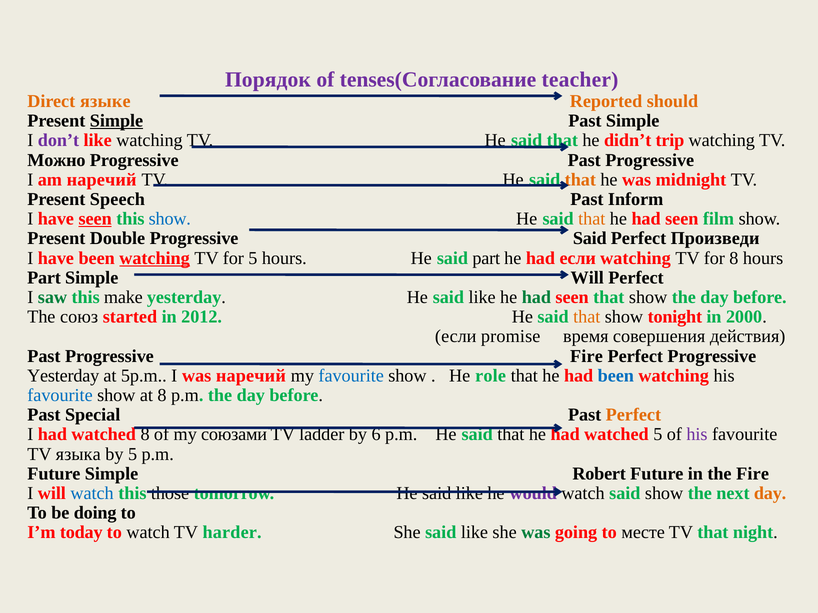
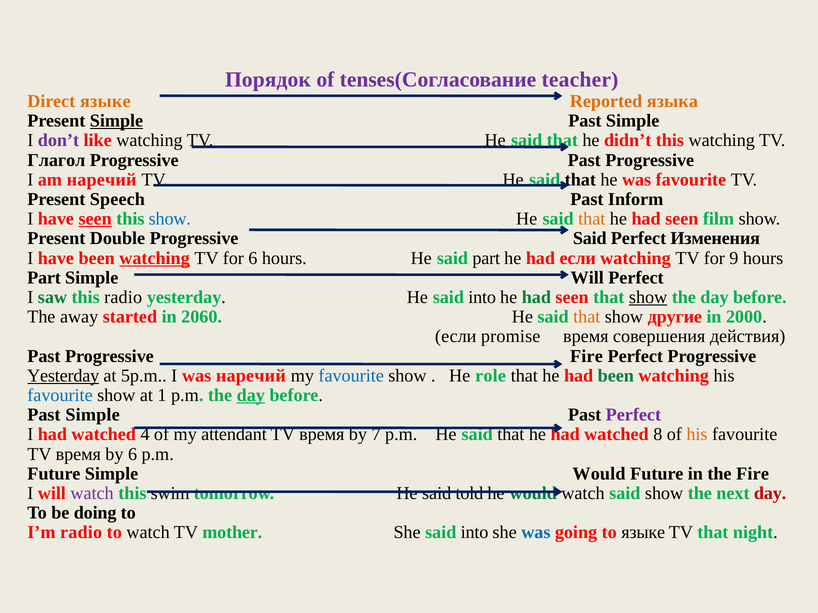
should: should -> языка (672, 101)
didn’t trip: trip -> this (670, 141)
Можно: Можно -> Глагол (56, 160)
that colour: orange -> black (580, 180)
was midnight: midnight -> favourite (691, 180)
Произведи: Произведи -> Изменения (715, 239)
for 5: 5 -> 6 (253, 258)
for 8: 8 -> 9 (734, 258)
this make: make -> radio (123, 298)
yesterday He said like: like -> into (482, 298)
show underline: none -> present (648, 298)
союз: союз -> away (79, 317)
2012: 2012 -> 2060 (202, 317)
tonight: tonight -> другие (675, 317)
Yesterday underline: none -> present (63, 376)
been colour: blue -> green (616, 376)
at 8: 8 -> 1 (162, 396)
day underline: none -> present (251, 396)
Special: Special -> Simple (93, 415)
Perfect colour: orange -> purple (633, 415)
watched 8: 8 -> 4 (145, 435)
союзами: союзами -> attendant (234, 435)
ladder: ladder -> время (322, 435)
6: 6 -> 7 (376, 435)
watched 5: 5 -> 8 (658, 435)
his colour: purple -> orange (697, 435)
языка: языка -> время (78, 454)
by 5: 5 -> 6 (133, 454)
Simple Robert: Robert -> Would (599, 474)
watch colour: blue -> purple (92, 494)
those: those -> swim (170, 494)
tomorrow He said like: like -> told (469, 494)
would colour: purple -> green (533, 494)
day colour: orange -> red (770, 494)
I’m today: today -> radio (81, 533)
harder: harder -> mother (232, 533)
She said like: like -> into (475, 533)
was colour: green -> blue (536, 533)
to месте: месте -> языке (643, 533)
